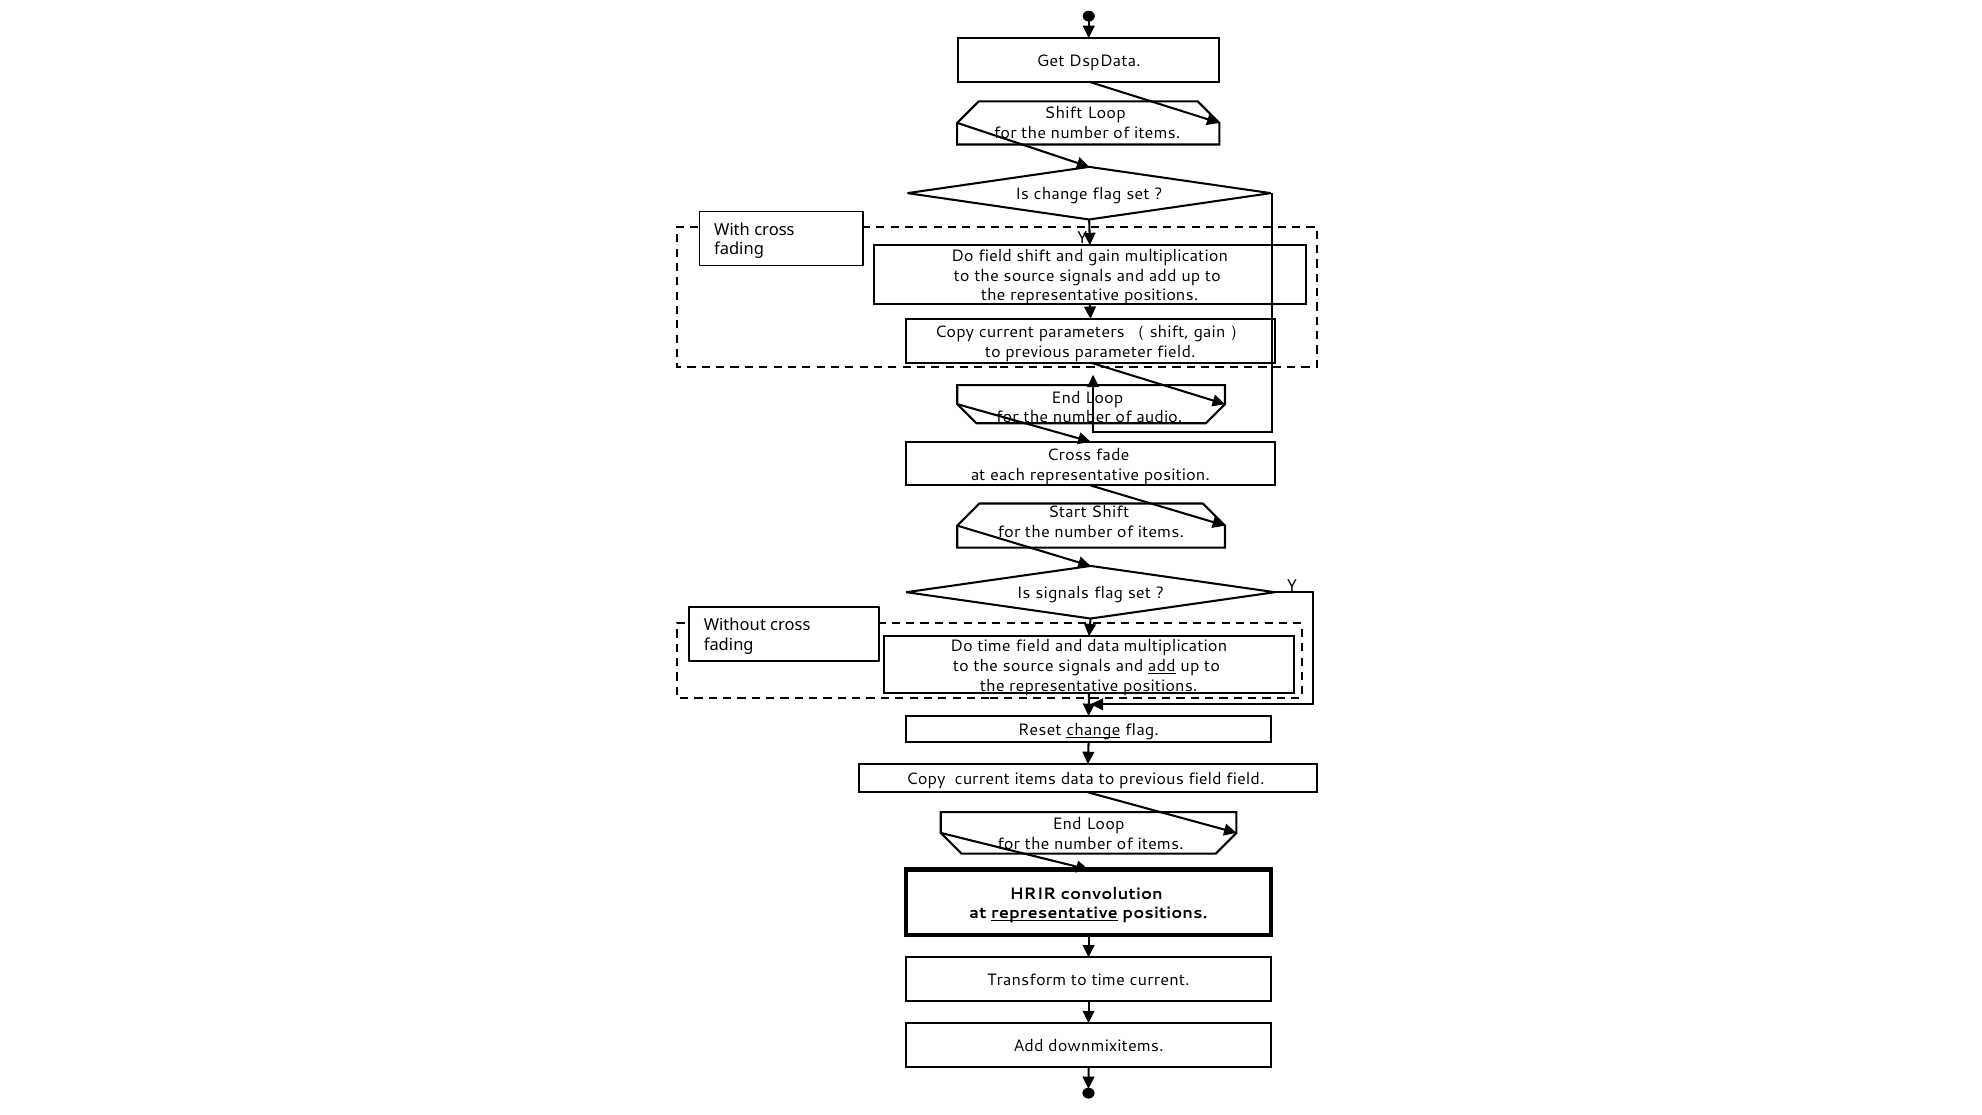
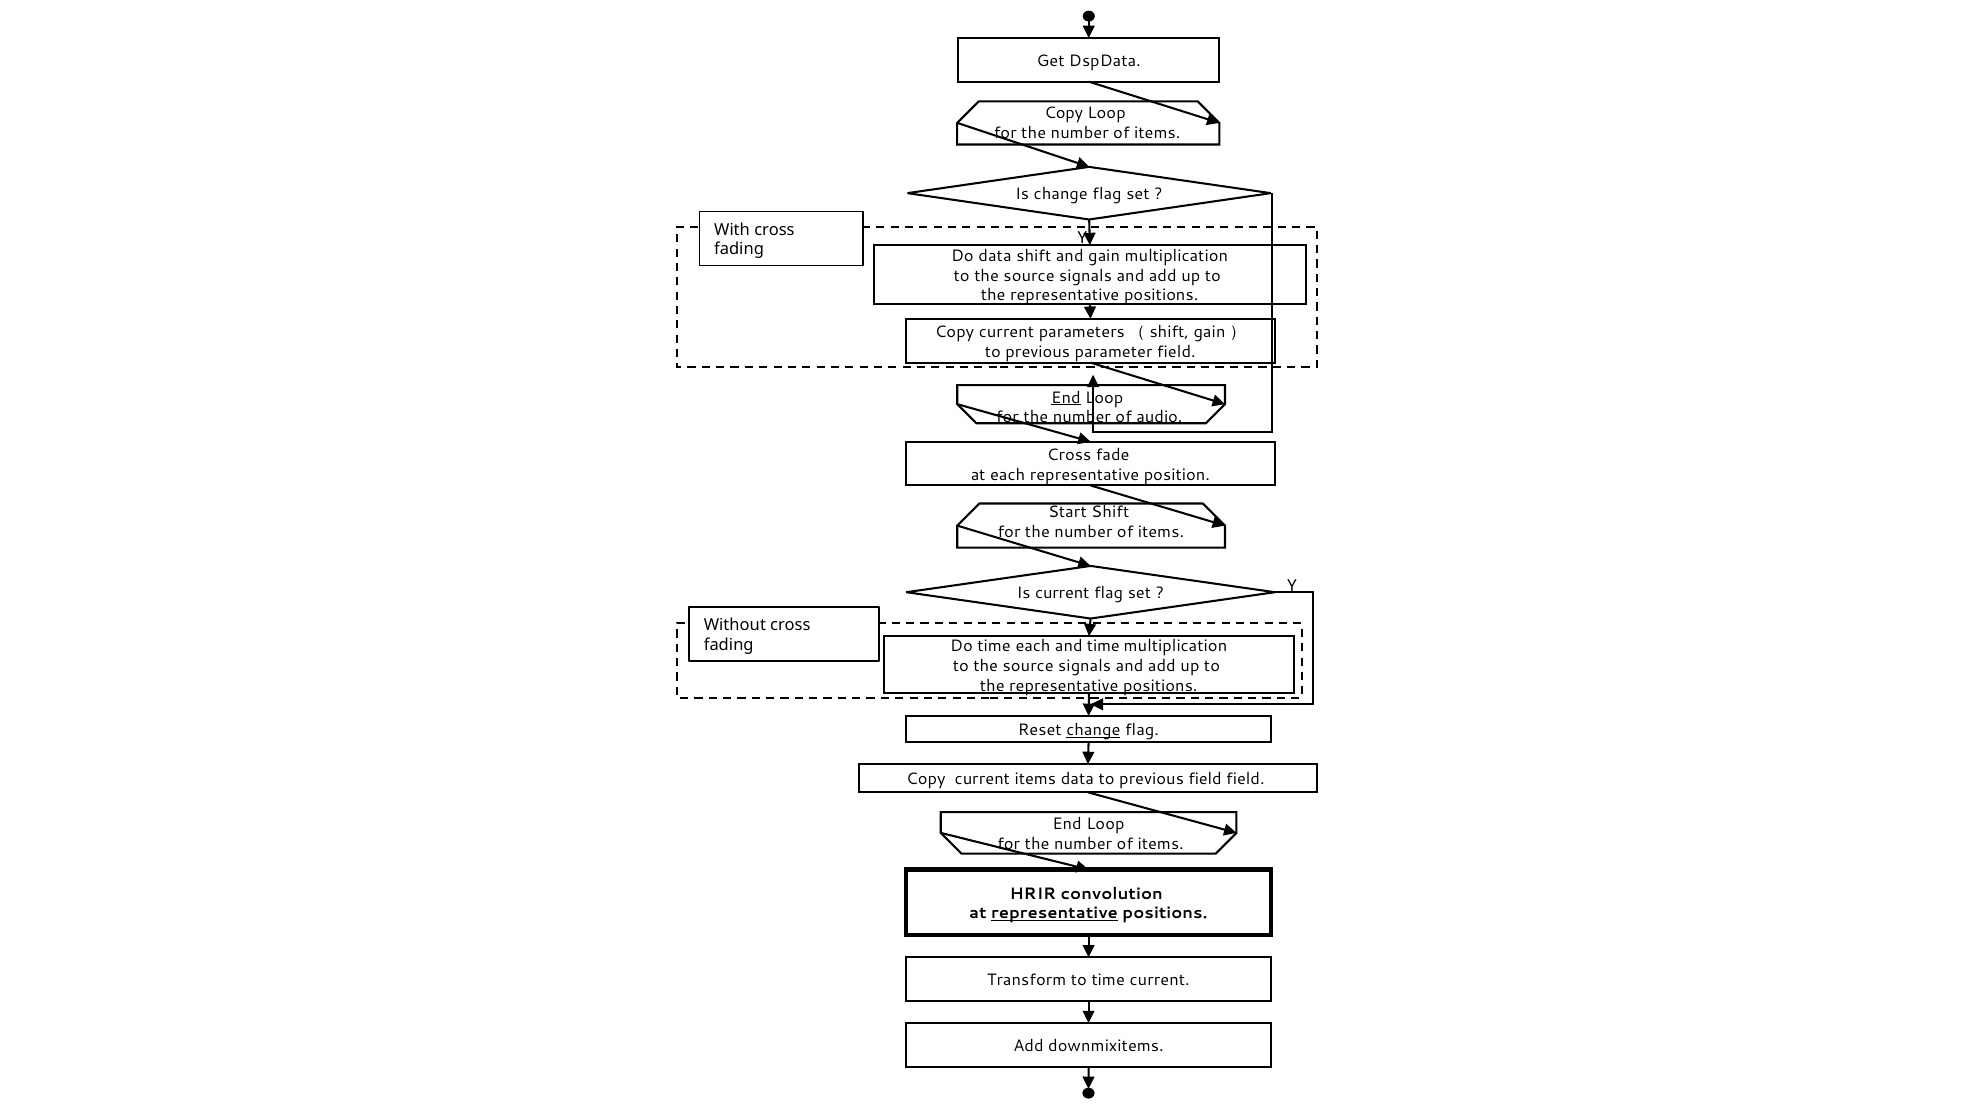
Shift: Shift -> Copy (1064, 113)
Do field: field -> data (995, 256)
End underline: none -> present (1066, 398)
Is signals: signals -> current (1062, 593)
time field: field -> each (1033, 646)
and data: data -> time (1103, 646)
add underline: present -> none (1162, 666)
